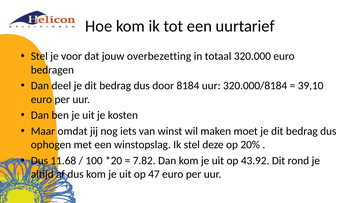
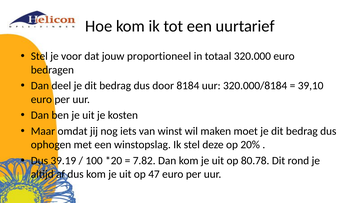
overbezetting: overbezetting -> proportioneel (159, 56)
11.68: 11.68 -> 39.19 (63, 160)
43.92: 43.92 -> 80.78 (255, 160)
